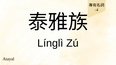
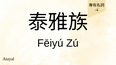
Línglì: Línglì -> Fēiyú (50, 43)
